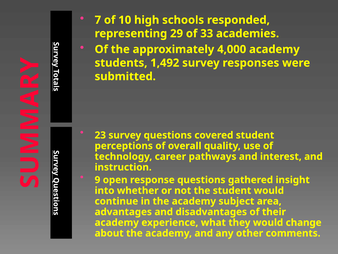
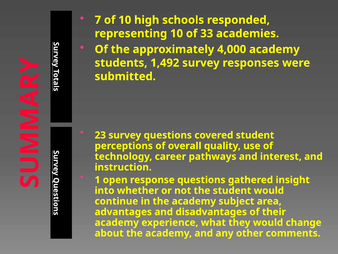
representing 29: 29 -> 10 (177, 33)
9: 9 -> 1 (97, 180)
